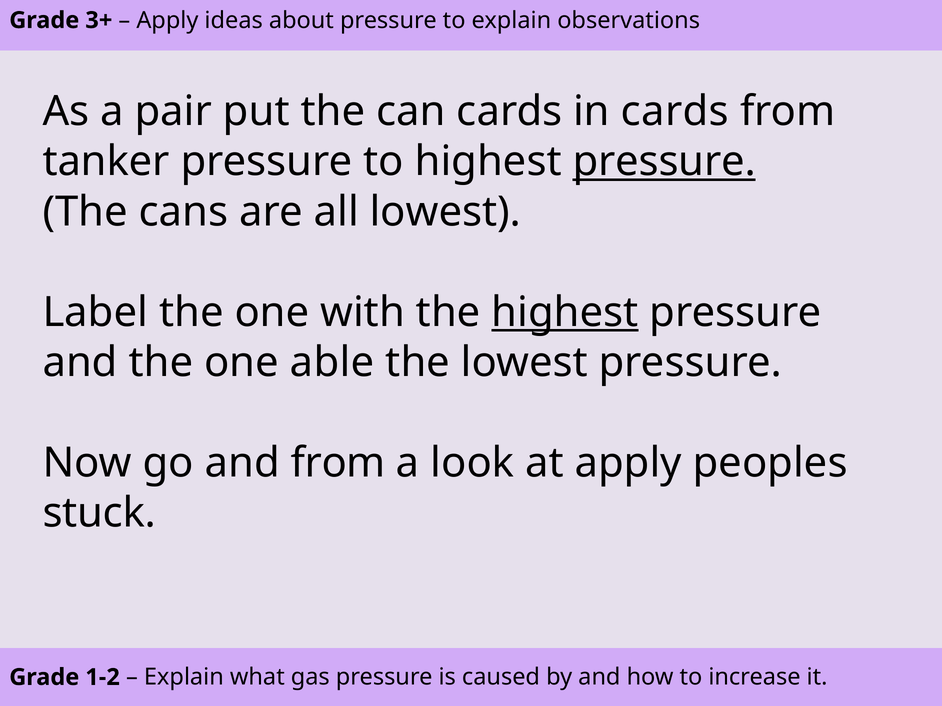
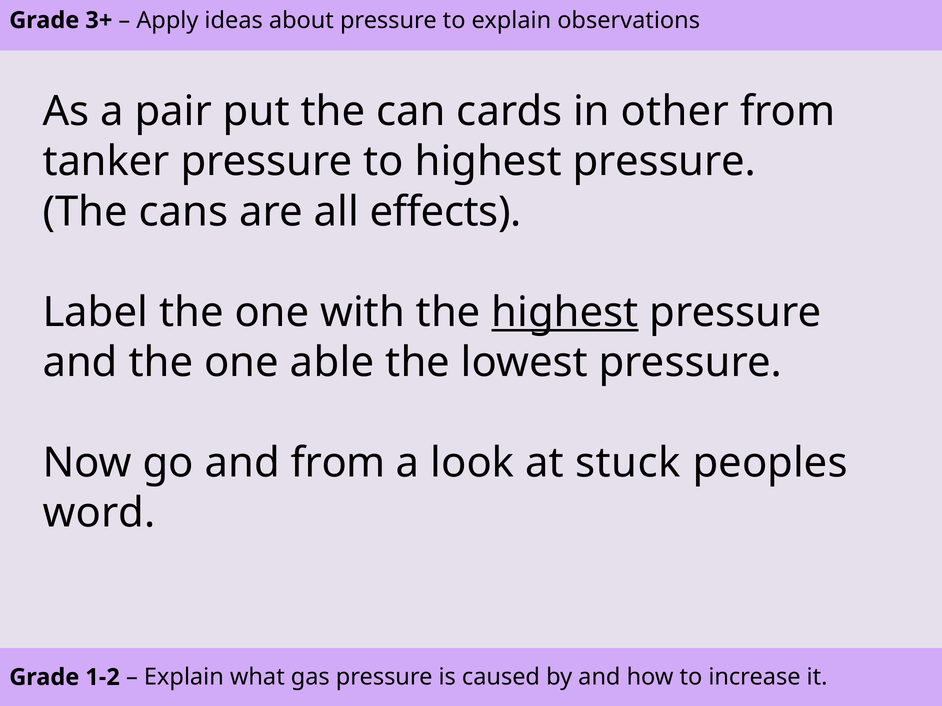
in cards: cards -> other (675, 111)
pressure underline: present -> none (664, 162)
all lowest: lowest -> effects (446, 212)
at apply: apply -> stuck (628, 463)
stuck: stuck -> word (99, 513)
